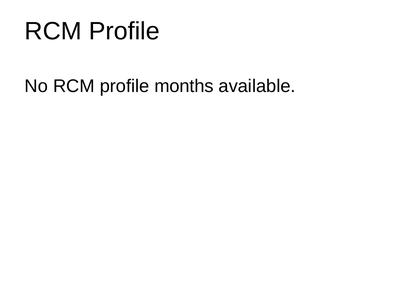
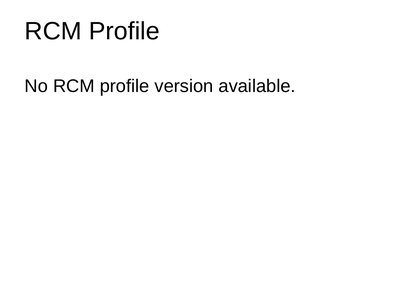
months: months -> version (184, 86)
